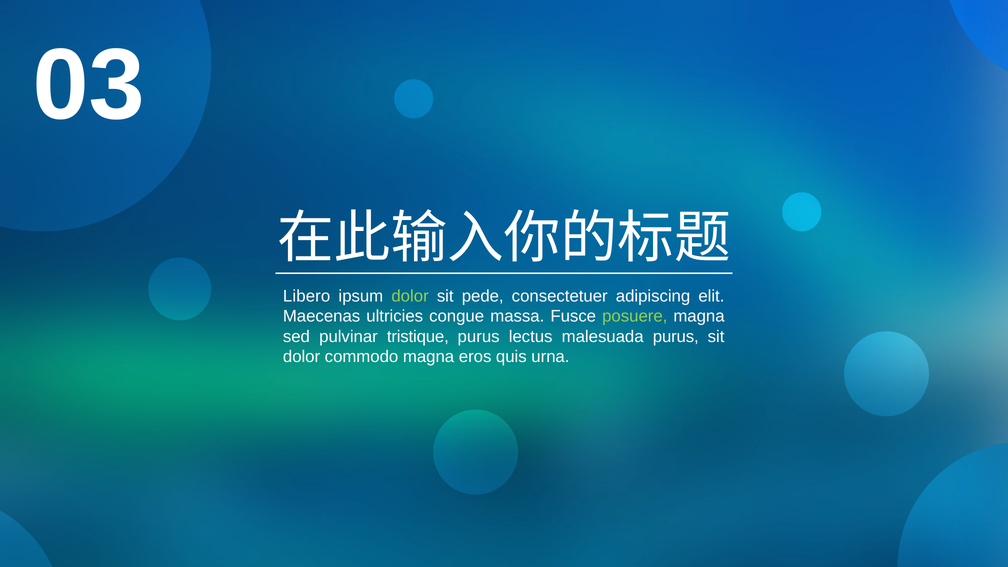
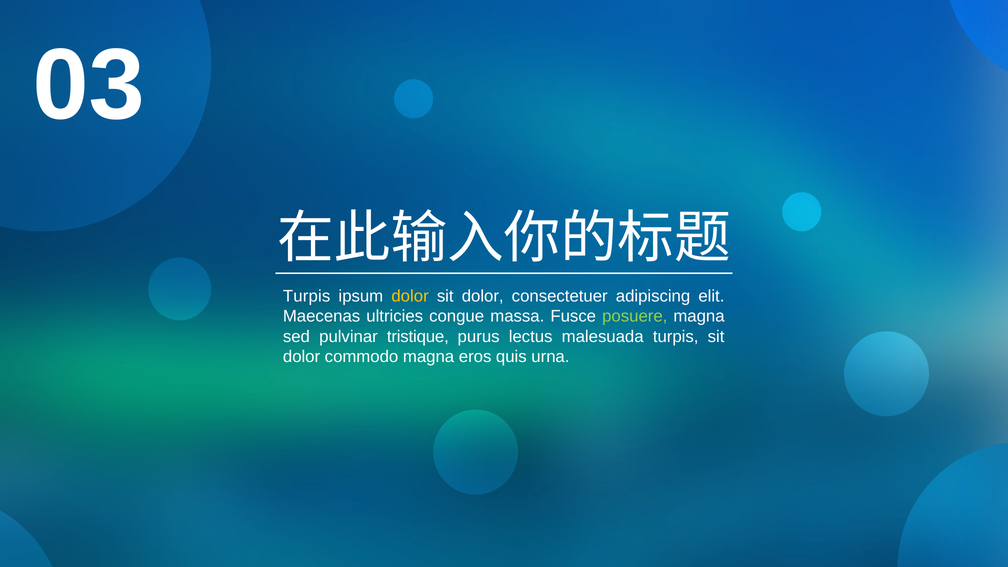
Libero: Libero -> Turpis (307, 296)
dolor colour: light green -> yellow (410, 296)
pede: pede -> dolor (483, 296)
malesuada purus: purus -> turpis (676, 337)
